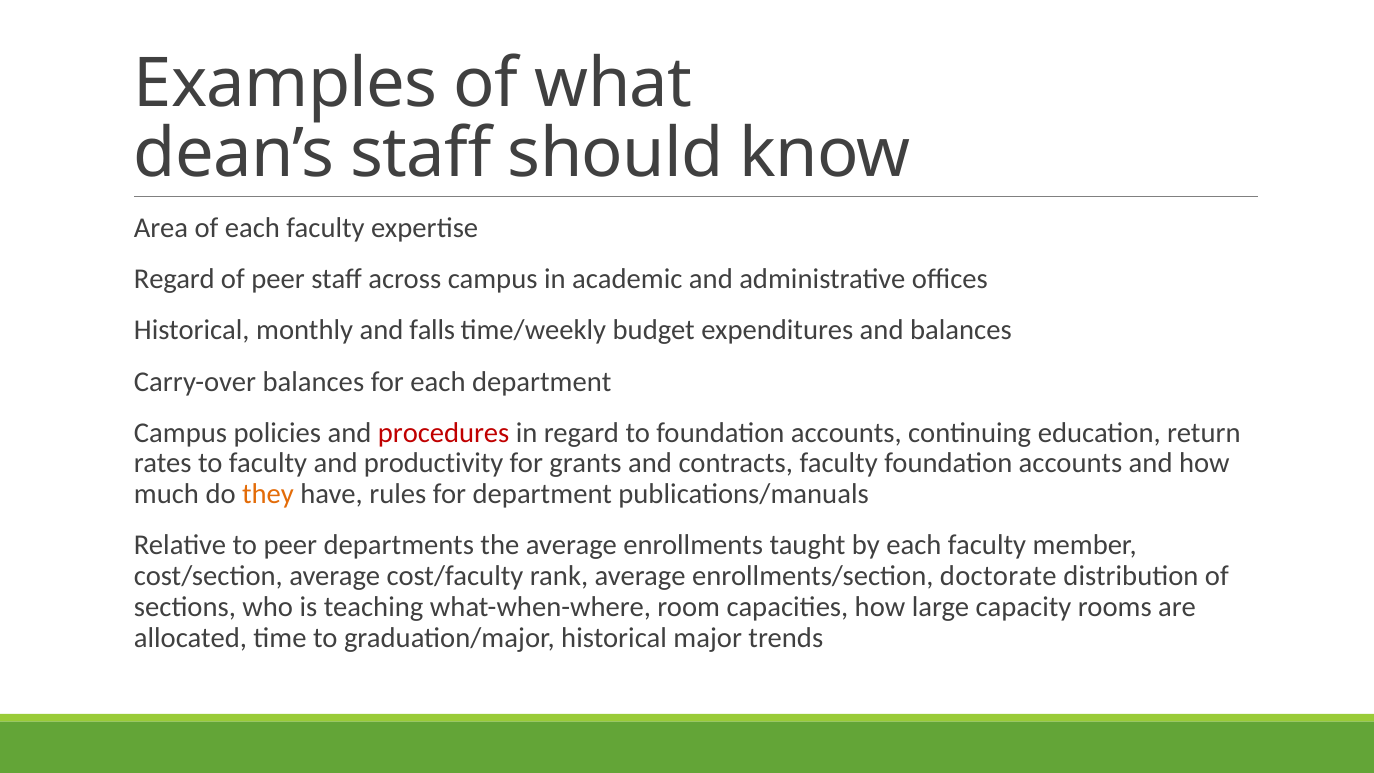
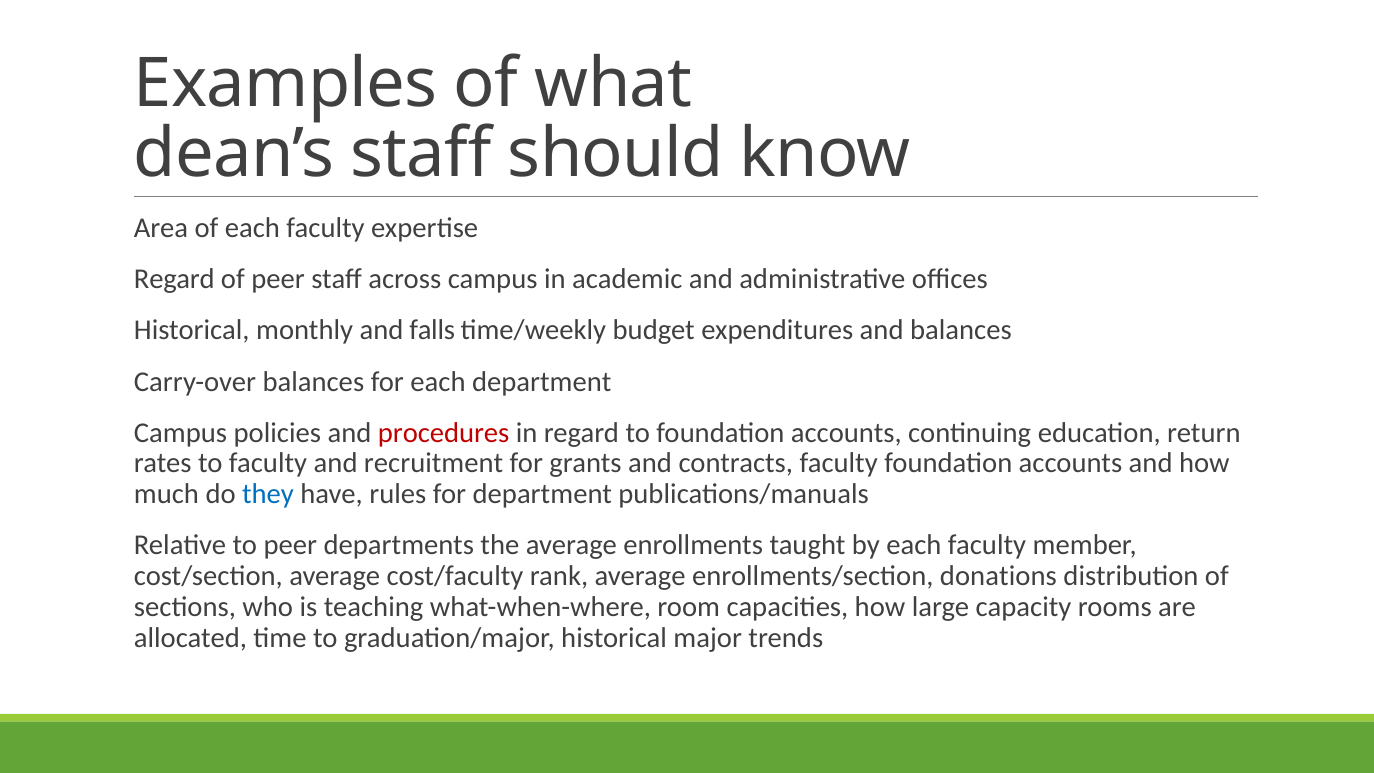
productivity: productivity -> recruitment (434, 463)
they colour: orange -> blue (268, 494)
doctorate: doctorate -> donations (998, 576)
